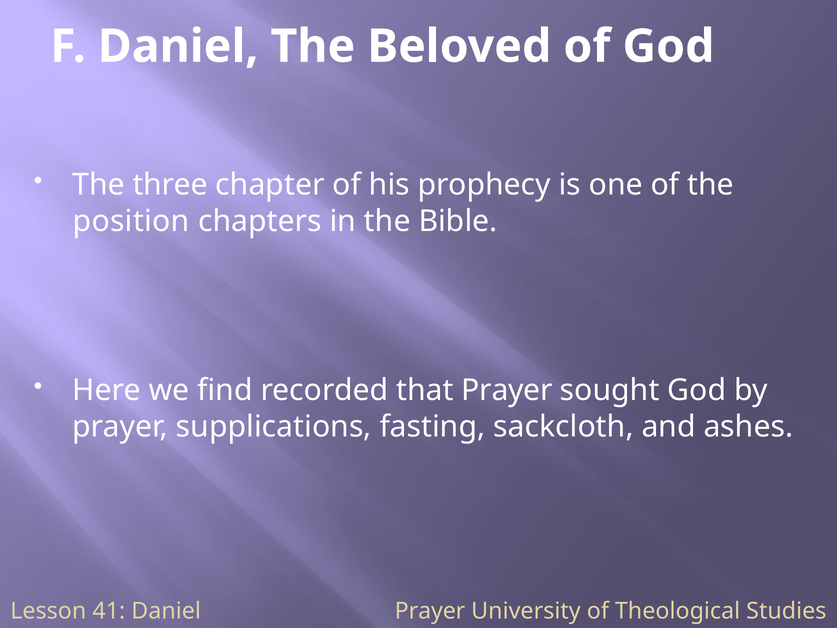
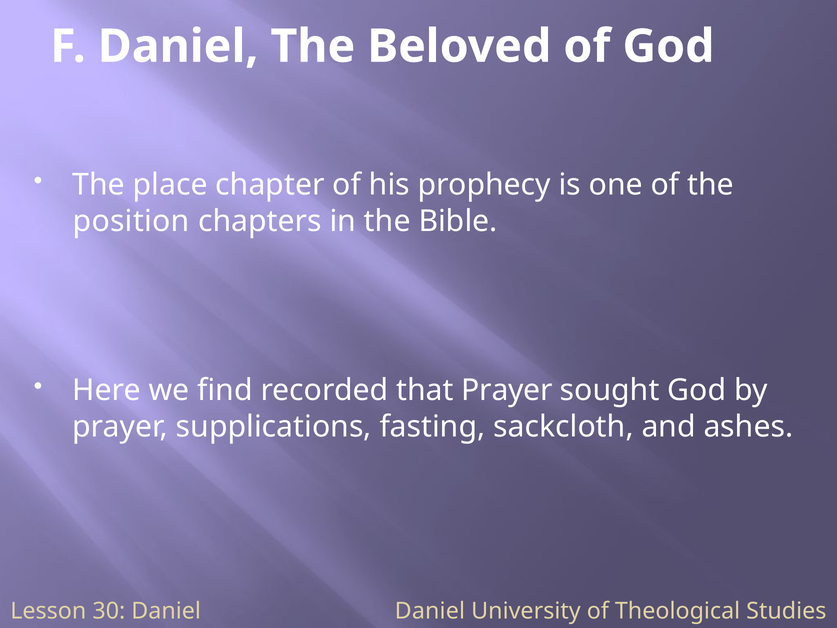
three: three -> place (170, 185)
41: 41 -> 30 (109, 611)
Daniel Prayer: Prayer -> Daniel (430, 611)
